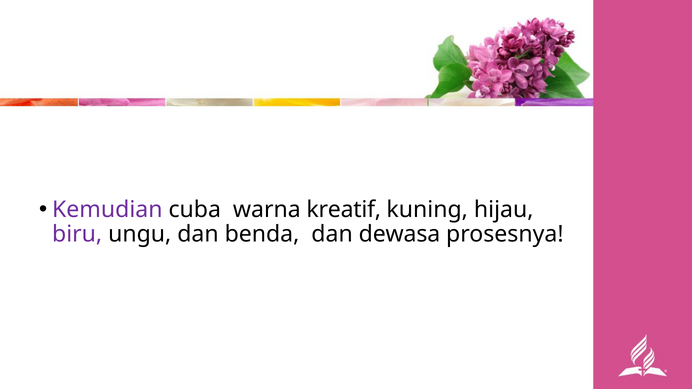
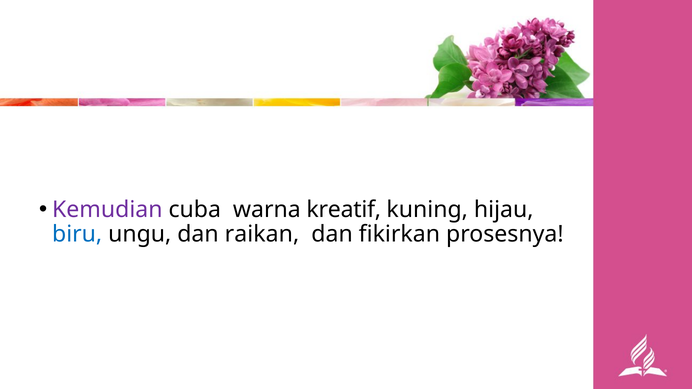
biru colour: purple -> blue (77, 234)
benda: benda -> raikan (262, 234)
dewasa: dewasa -> fikirkan (399, 234)
